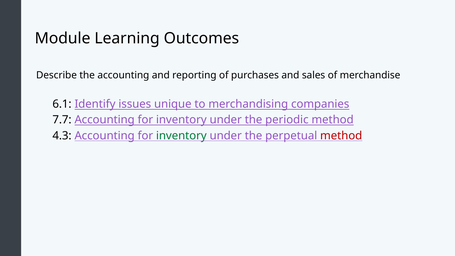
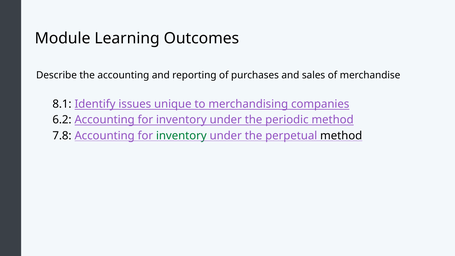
6.1: 6.1 -> 8.1 (62, 104)
7.7: 7.7 -> 6.2 (62, 120)
4.3: 4.3 -> 7.8 (62, 136)
method colour: red -> black (341, 136)
